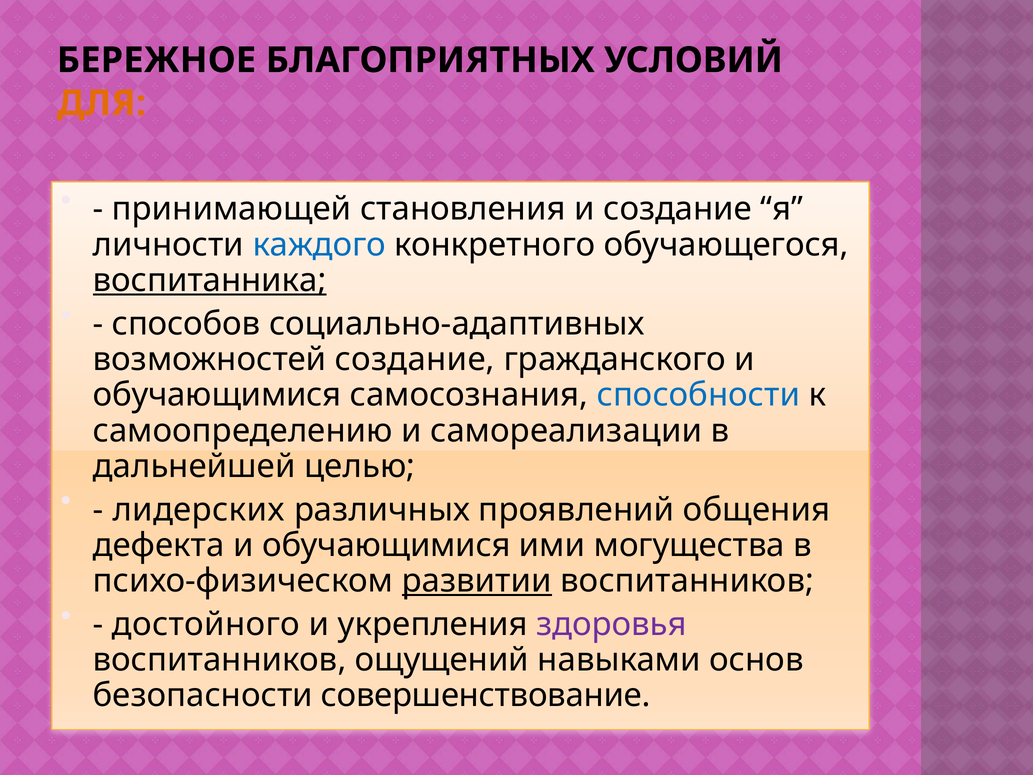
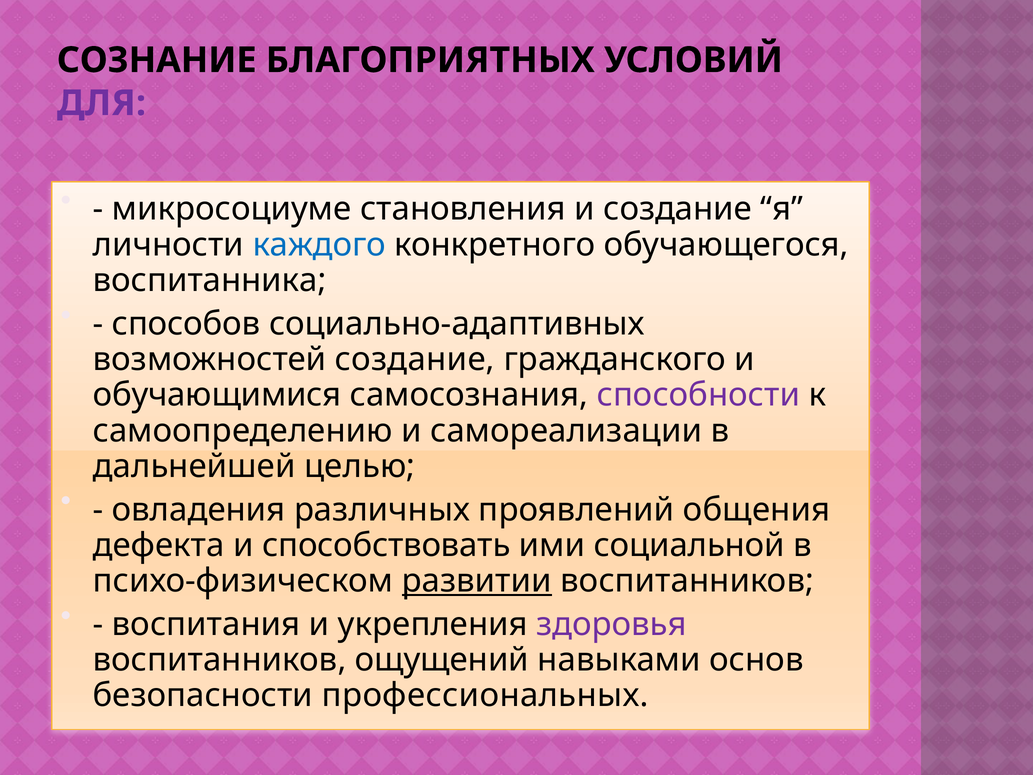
БЕРЕЖНОЕ: БЕРЕЖНОЕ -> СОЗНАНИЕ (157, 60)
ДЛЯ colour: orange -> purple (101, 103)
принимающей: принимающей -> микросоциуме (232, 209)
воспитанника underline: present -> none (210, 280)
способности colour: blue -> purple (698, 395)
лидерских: лидерских -> овладения (199, 509)
дефекта и обучающимися: обучающимися -> способствовать (386, 545)
могущества: могущества -> социальной (689, 545)
достойного: достойного -> воспитания (206, 624)
совершенствование: совершенствование -> профессиональных (485, 695)
